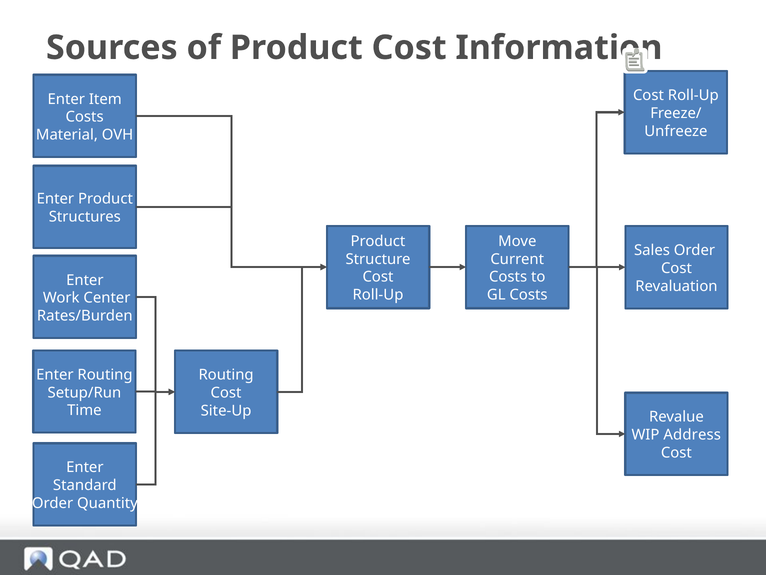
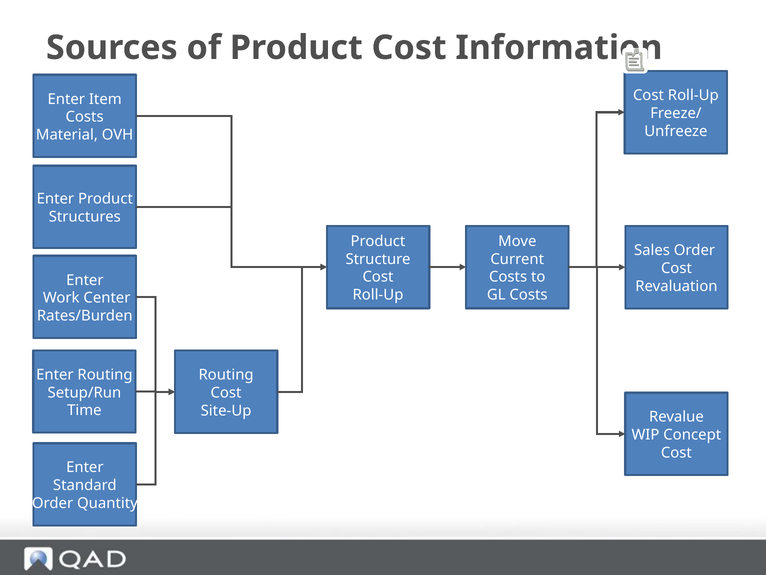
Address: Address -> Concept (692, 435)
